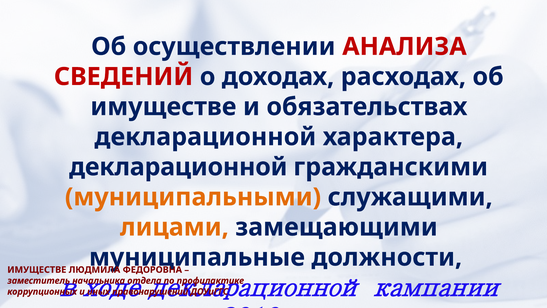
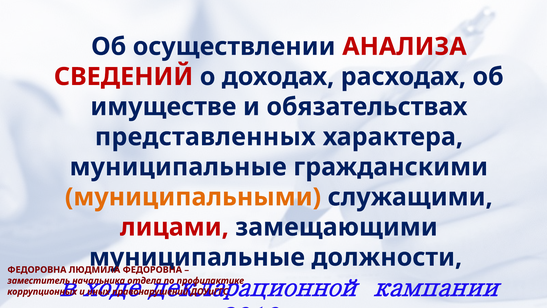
декларационной: декларационной -> представленных (205, 137)
декларационной: декларационной -> муниципальные (178, 167)
лицами colour: orange -> red (174, 227)
ИМУЩЕСТВЕ: ИМУЩЕСТВЕ -> ФЕДОРОВНА (37, 270)
